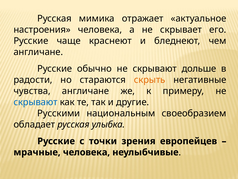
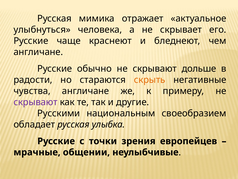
настроения: настроения -> улыбнуться (42, 30)
скрывают colour: blue -> purple (36, 102)
мрачные человека: человека -> общении (86, 152)
